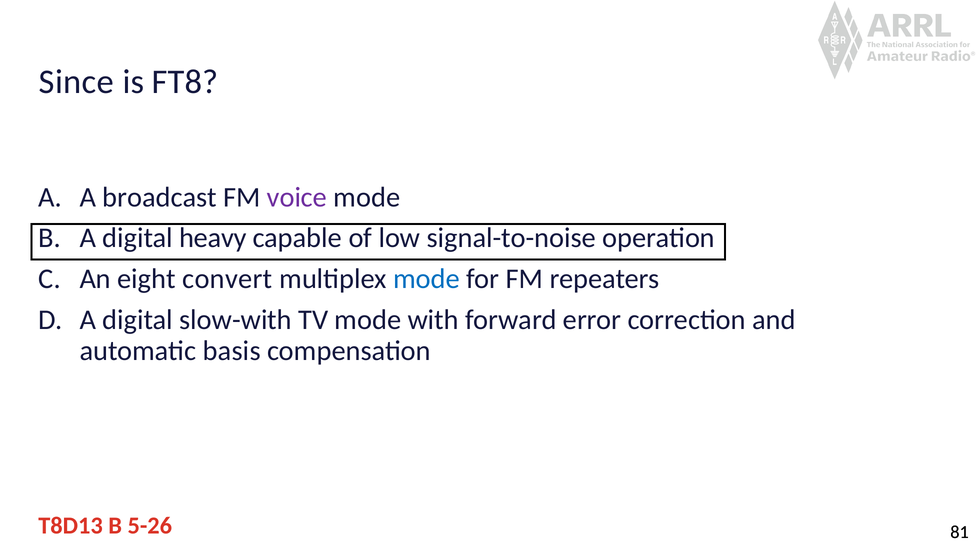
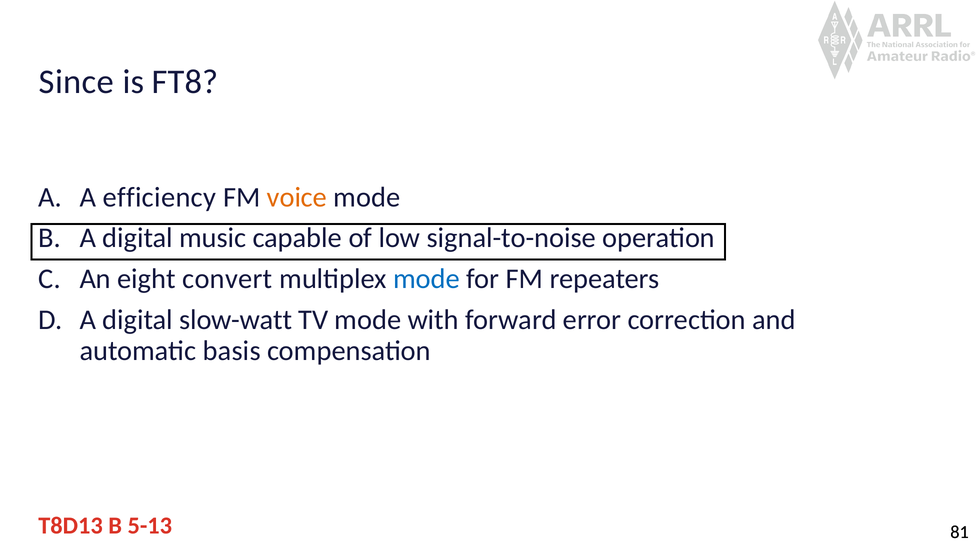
broadcast: broadcast -> efficiency (159, 197)
voice colour: purple -> orange (297, 197)
heavy: heavy -> music (213, 238)
slow-with: slow-with -> slow-watt (236, 320)
5-26: 5-26 -> 5-13 (150, 526)
